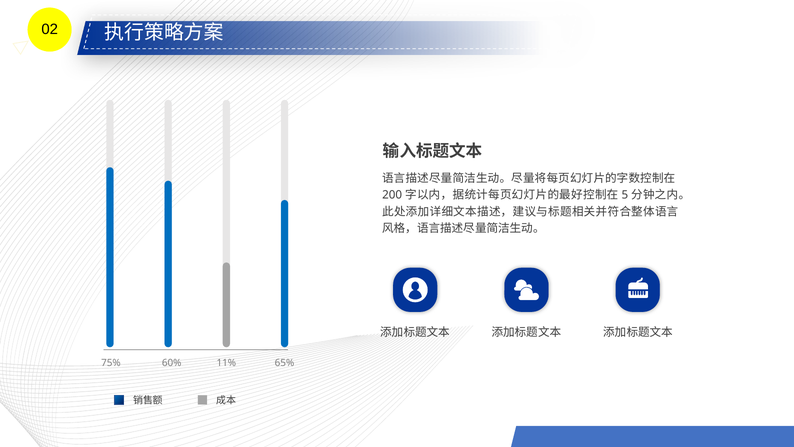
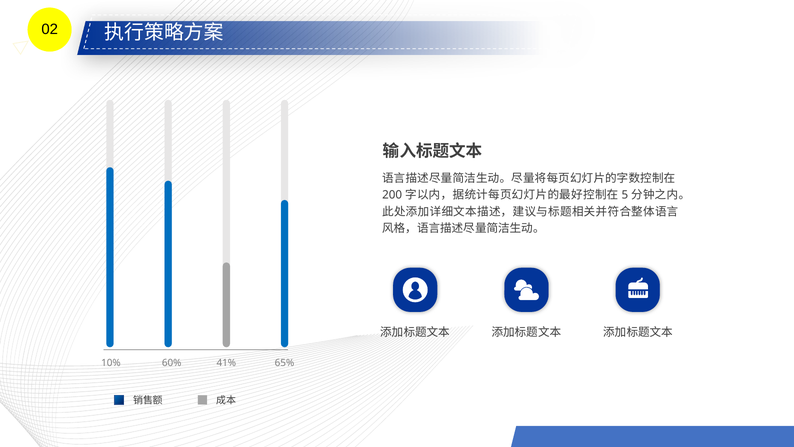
75%: 75% -> 10% (111, 362)
11%: 11% -> 41% (226, 362)
